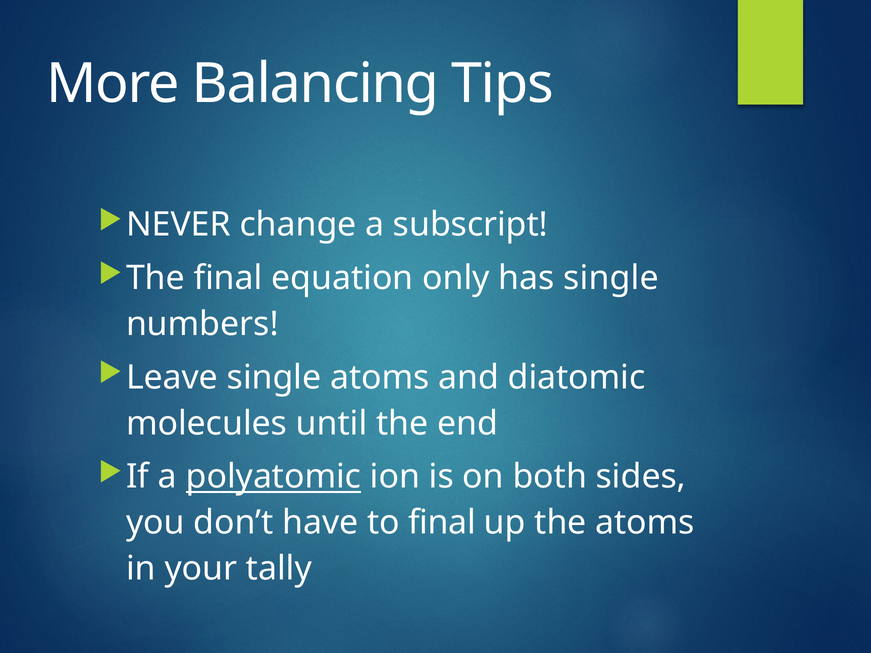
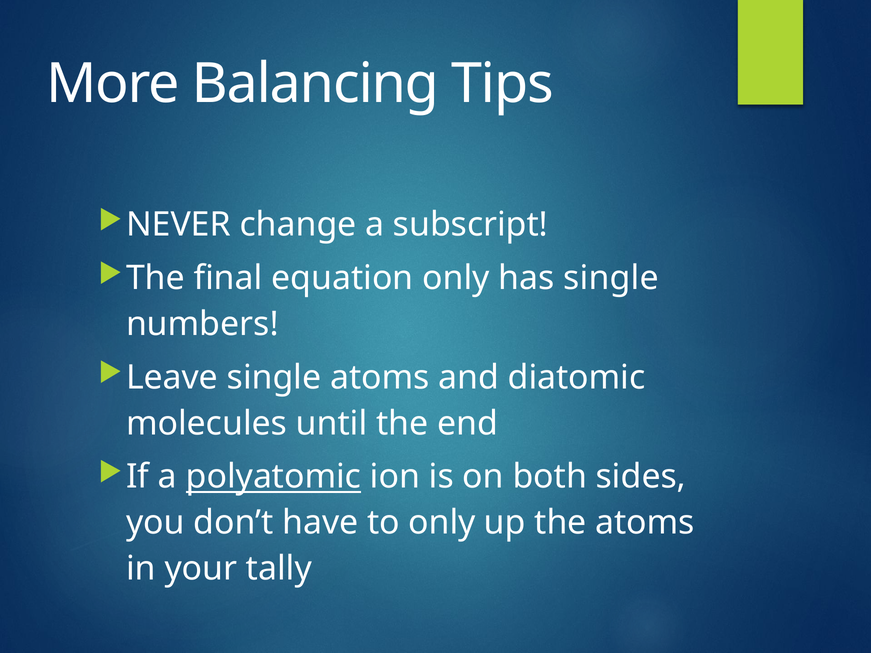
to final: final -> only (442, 523)
